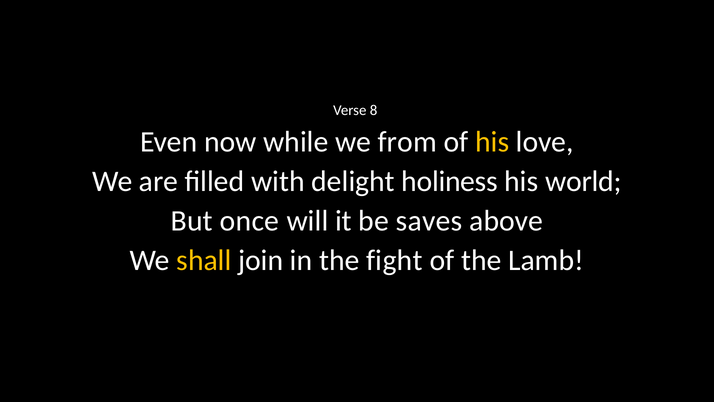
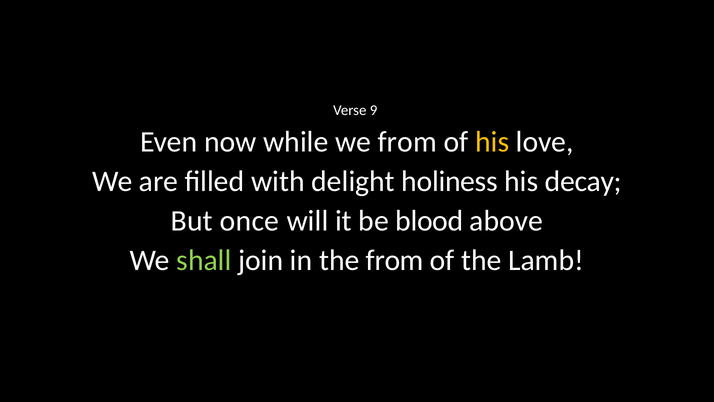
8: 8 -> 9 (374, 110)
world: world -> decay (583, 181)
saves: saves -> blood (429, 221)
shall colour: yellow -> light green (204, 260)
the fight: fight -> from (395, 260)
